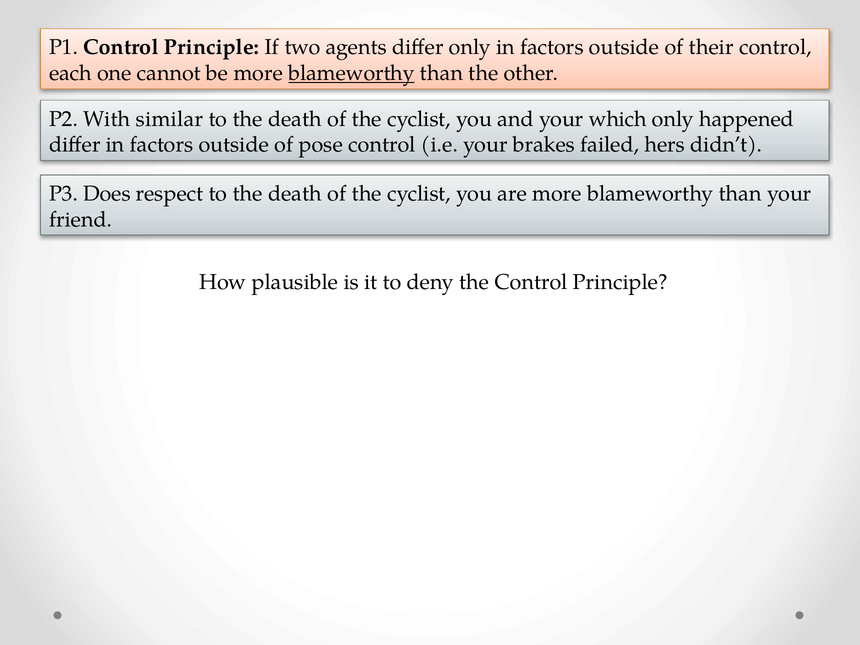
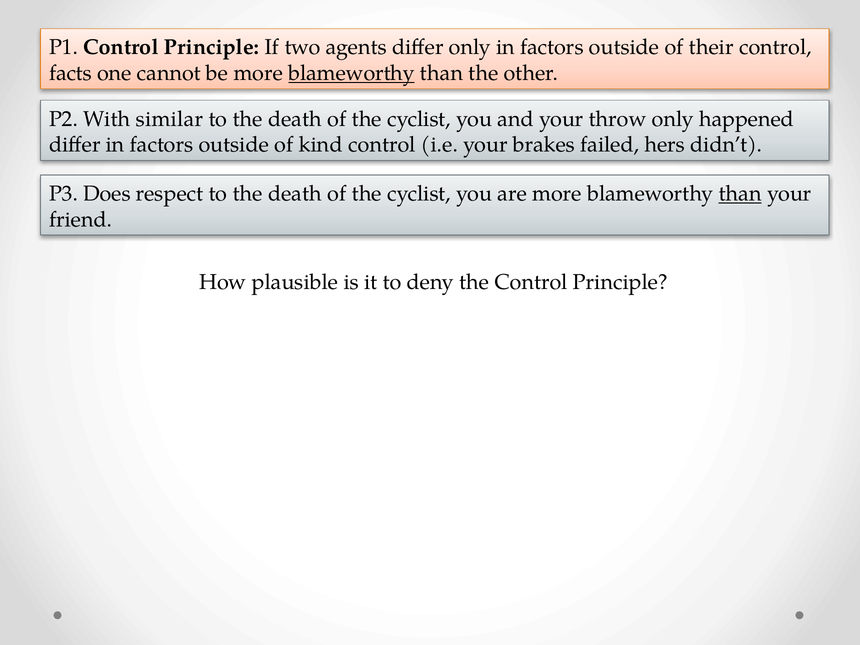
each: each -> facts (70, 73)
which: which -> throw (618, 119)
pose: pose -> kind (321, 145)
than underline: none -> present (740, 194)
